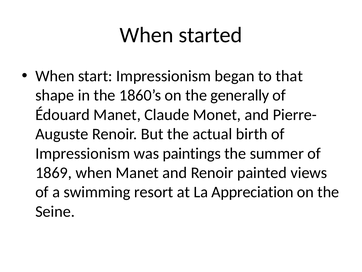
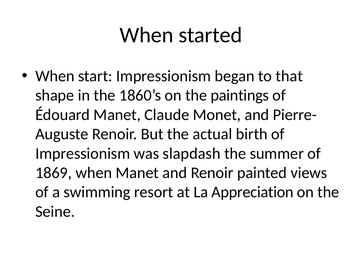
generally: generally -> paintings (240, 95)
paintings: paintings -> slapdash (192, 153)
